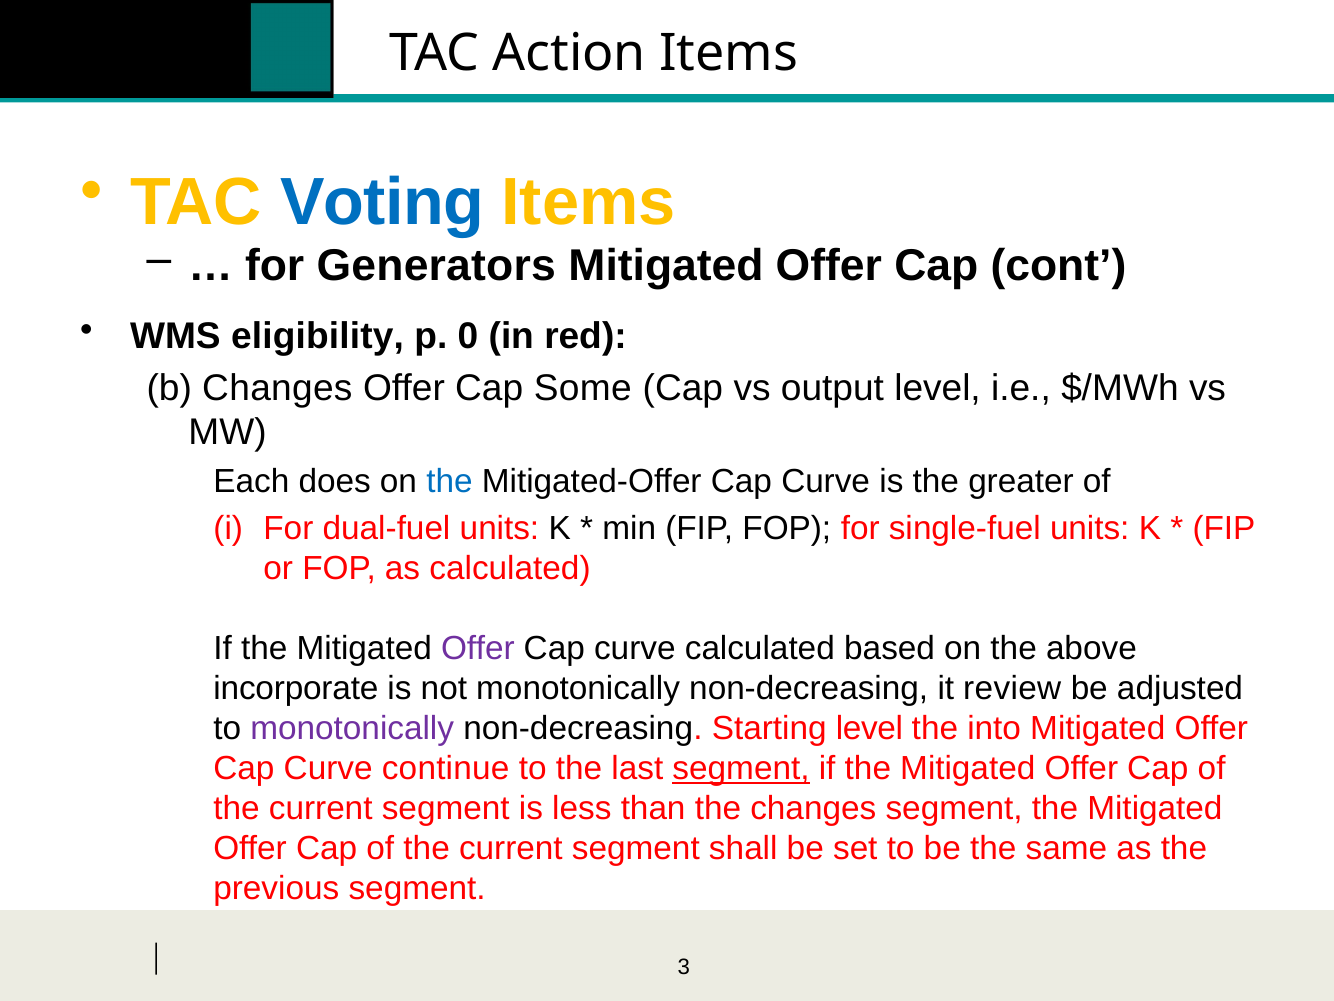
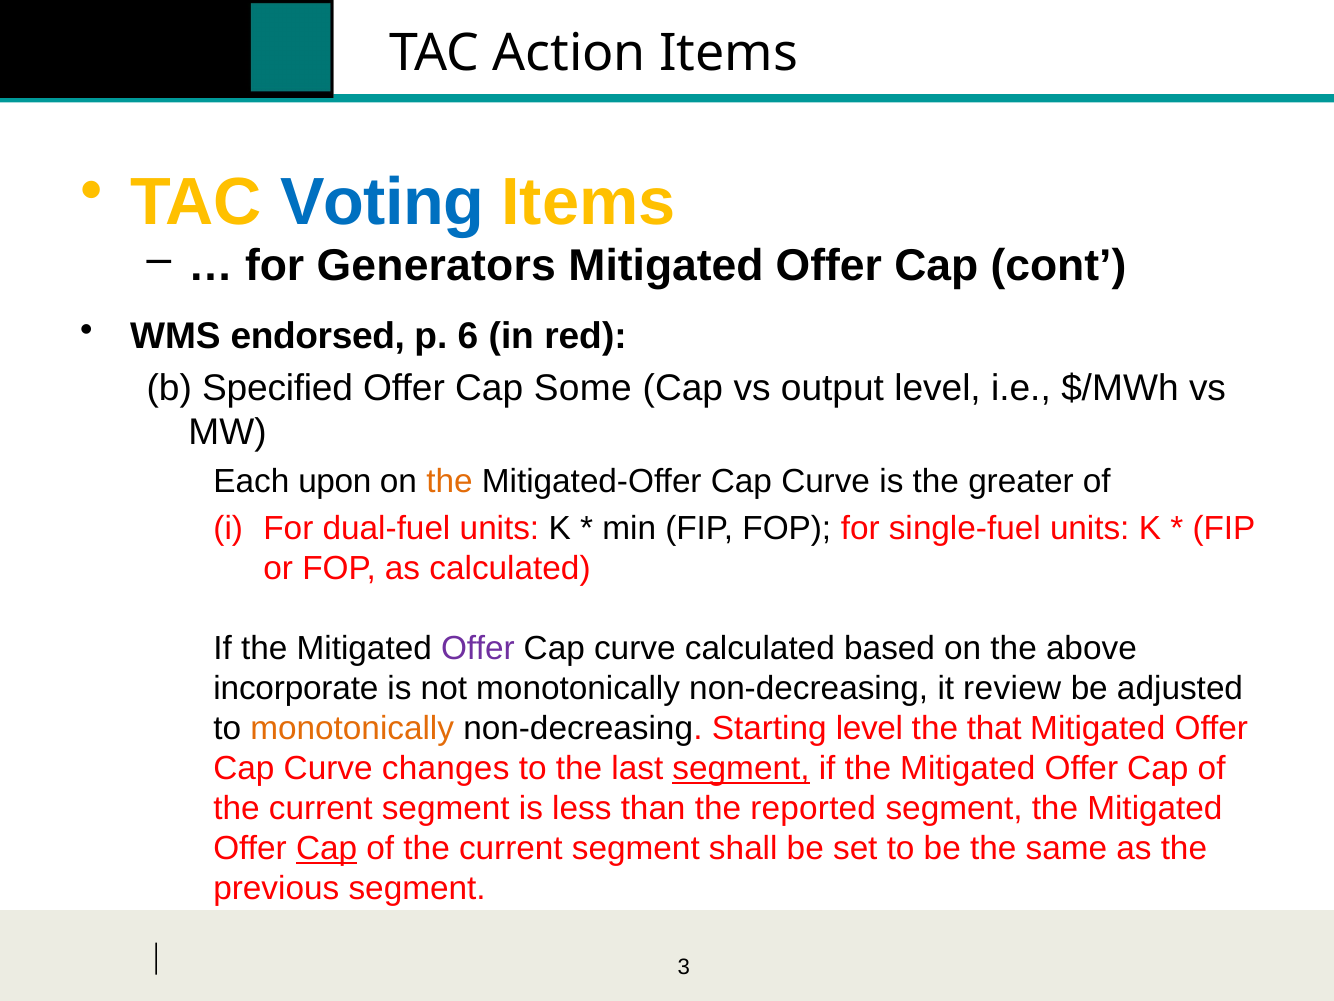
eligibility: eligibility -> endorsed (318, 336)
0: 0 -> 6 (468, 336)
b Changes: Changes -> Specified (278, 388)
does: does -> upon (335, 481)
the colour: blue -> orange (450, 481)
monotonically colour: purple -> orange (352, 728)
into: into -> that (994, 728)
continue: continue -> changes (446, 768)
the changes: changes -> reported (813, 808)
Cap underline: none -> present (327, 848)
